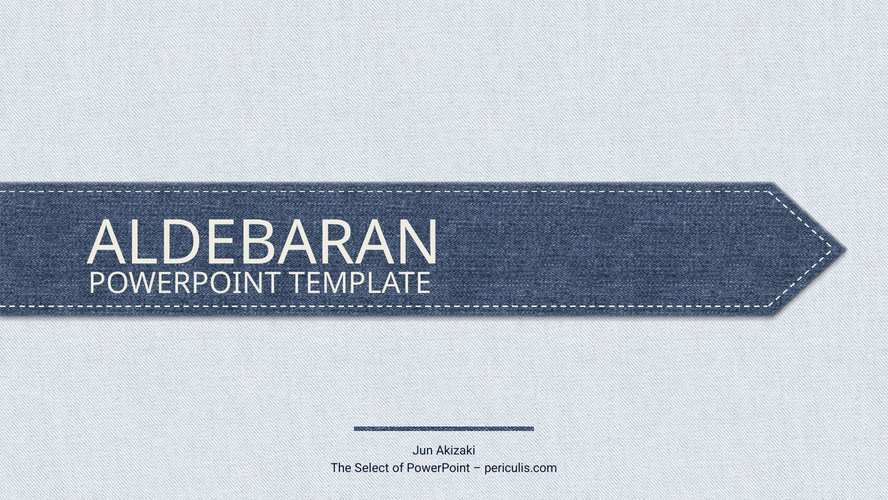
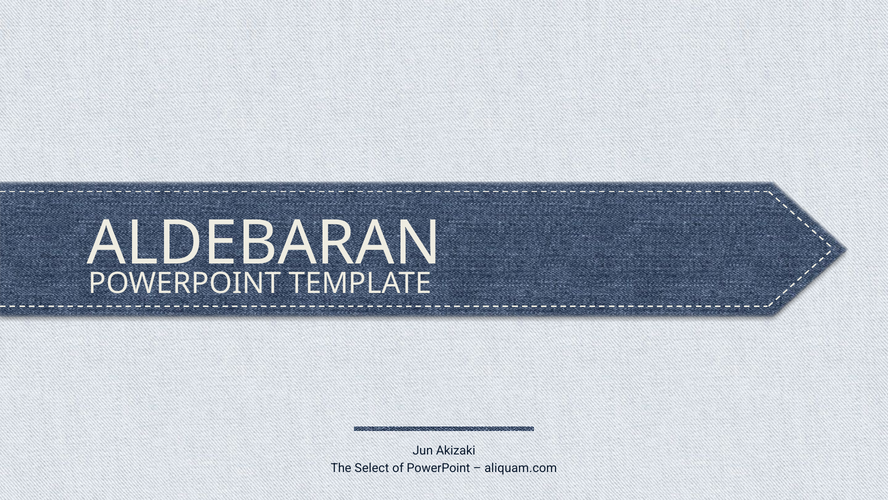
periculis.com: periculis.com -> aliquam.com (521, 468)
